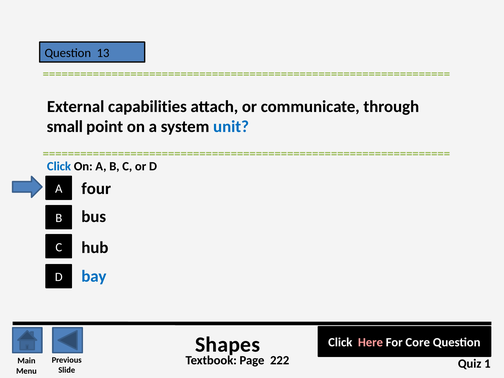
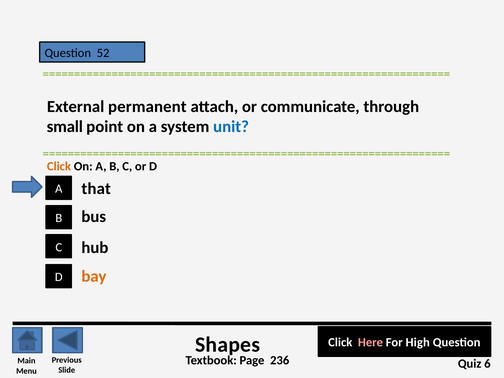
13: 13 -> 52 (103, 53)
capabilities: capabilities -> permanent (147, 107)
Click colour: blue -> orange (59, 166)
four: four -> that (96, 188)
bay colour: blue -> orange (94, 276)
Core: Core -> High (418, 342)
222: 222 -> 236 (280, 360)
1: 1 -> 6 (487, 364)
